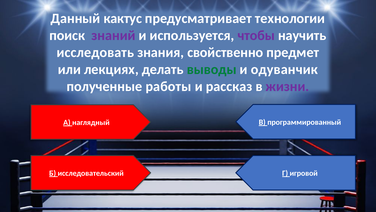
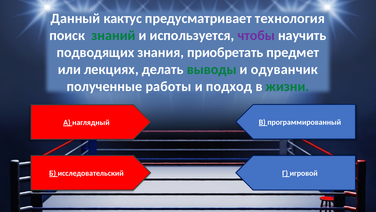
технологии: технологии -> технология (290, 19)
знаний colour: purple -> green (113, 35)
исследовать: исследовать -> подводящих (95, 52)
свойственно: свойственно -> приобретать (225, 52)
рассказ: рассказ -> подход (229, 86)
жизни colour: purple -> green (287, 86)
